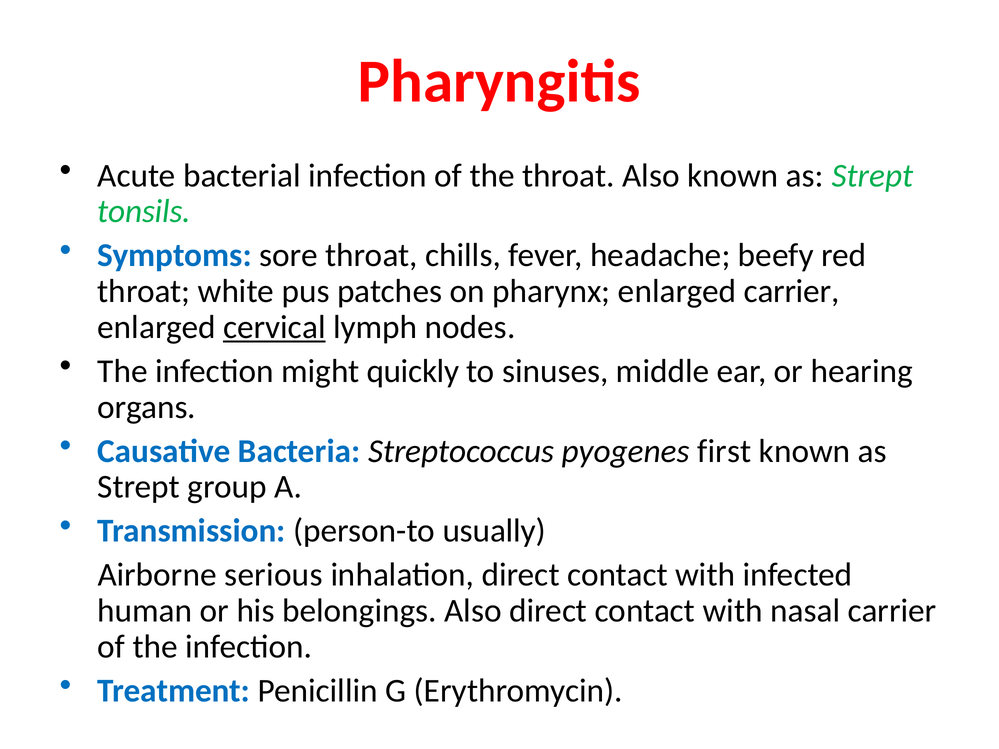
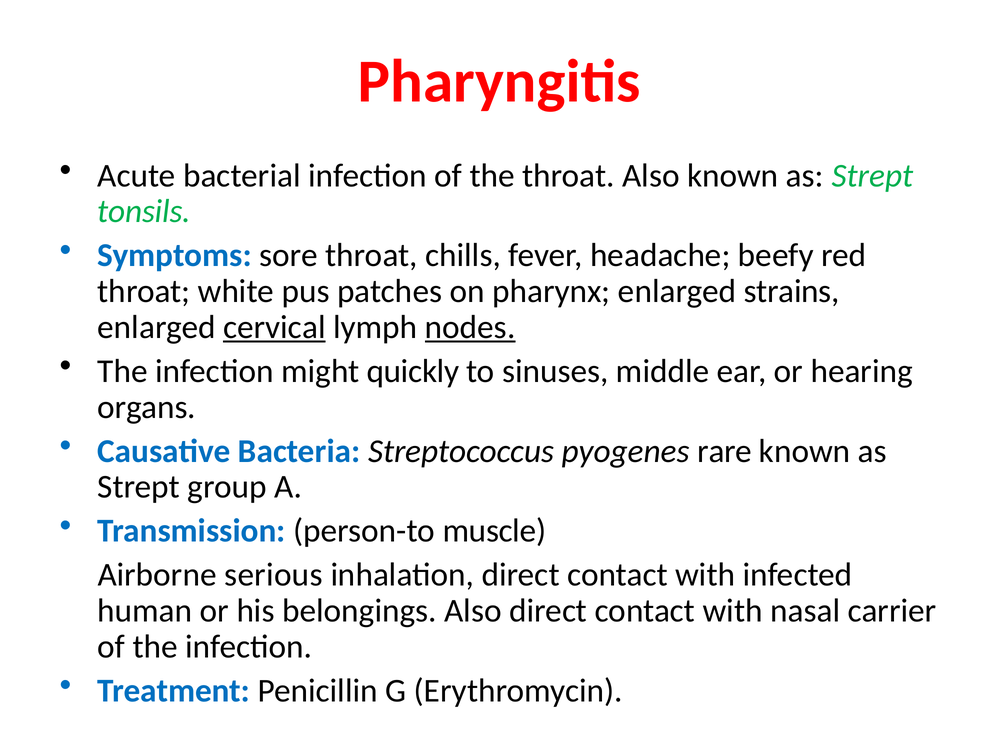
enlarged carrier: carrier -> strains (792, 291)
nodes underline: none -> present (470, 327)
first: first -> rare (725, 451)
usually: usually -> muscle (494, 531)
